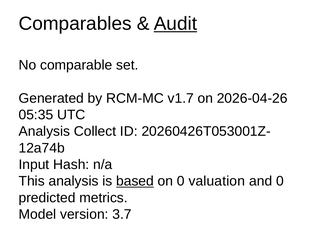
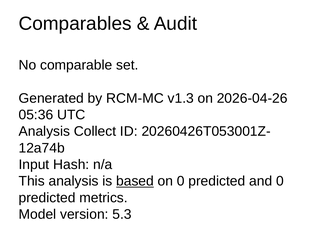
Audit underline: present -> none (175, 24)
v1.7: v1.7 -> v1.3 (181, 98)
05:35: 05:35 -> 05:36 (36, 115)
on 0 valuation: valuation -> predicted (217, 181)
3.7: 3.7 -> 5.3 (122, 215)
